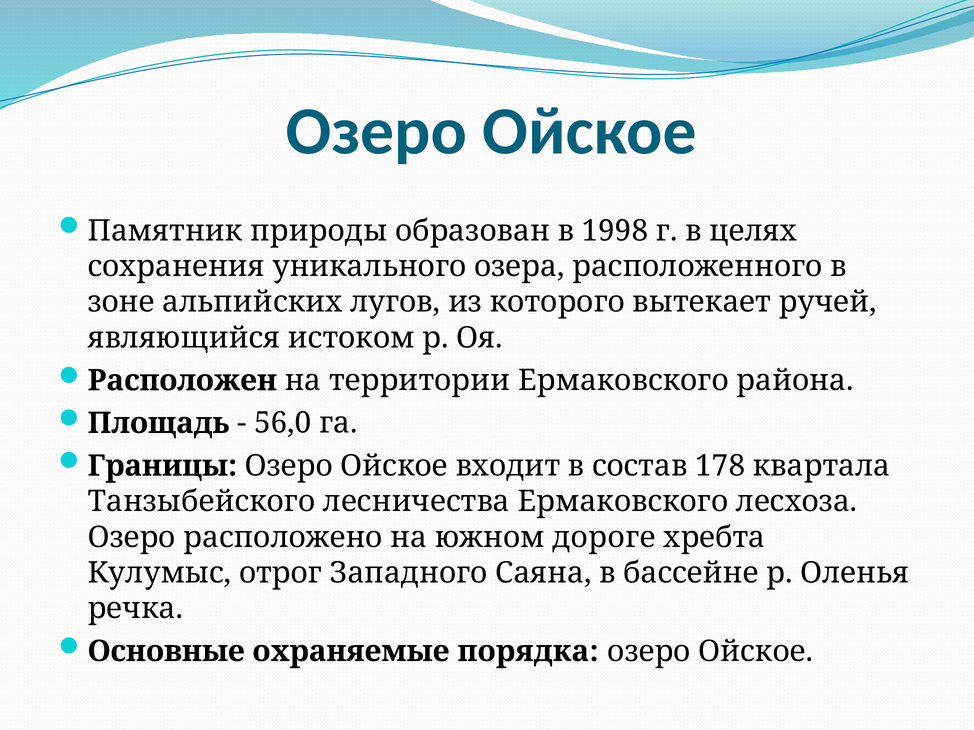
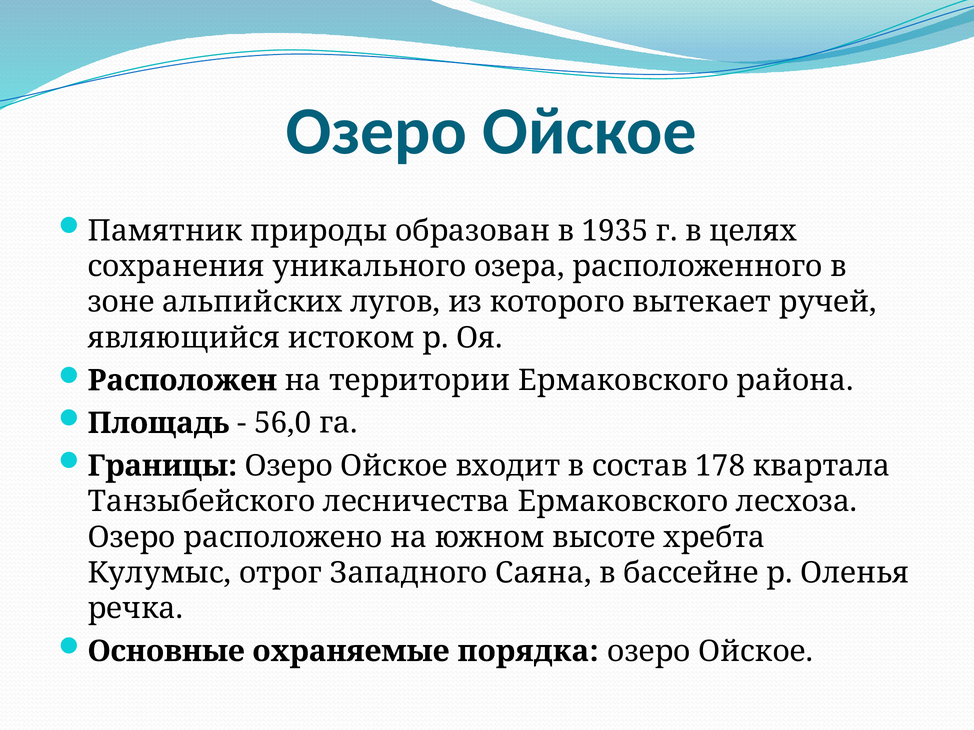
1998: 1998 -> 1935 (615, 231)
дороге: дороге -> высоте (604, 538)
